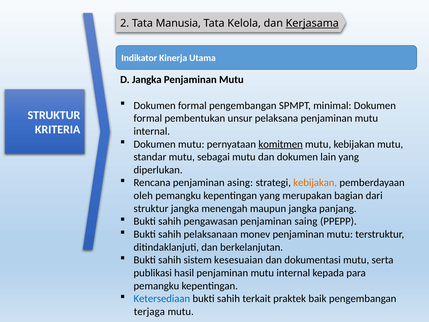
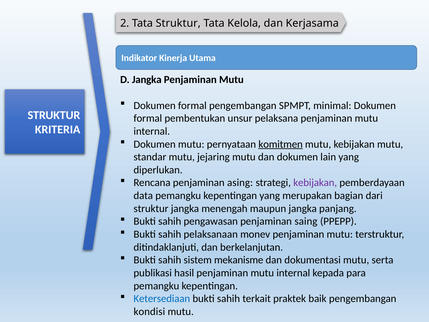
Tata Manusia: Manusia -> Struktur (178, 23)
Kerjasama underline: present -> none (312, 23)
sebagai: sebagai -> jejaring (214, 157)
kebijakan colour: orange -> purple (315, 183)
oleh: oleh -> data (143, 196)
kesesuaian: kesesuaian -> mekanisme (239, 260)
terjaga: terjaga -> kondisi (149, 311)
